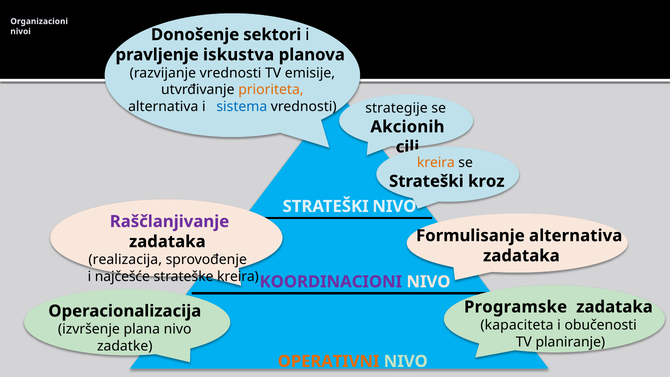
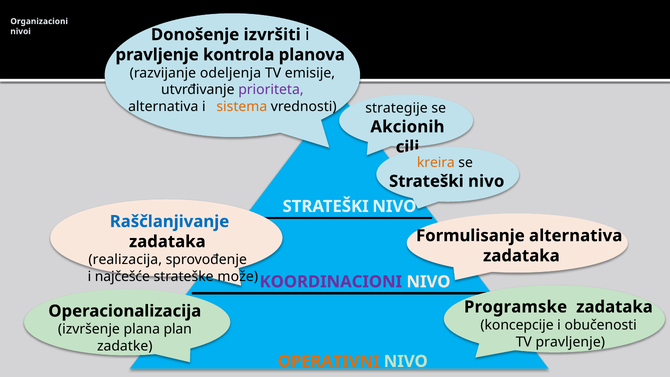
sektori: sektori -> izvršiti (272, 35)
iskustva: iskustva -> kontrola (239, 55)
razvijanje vrednosti: vrednosti -> odeljenja (230, 73)
prioriteta colour: orange -> purple (271, 90)
sistema colour: blue -> orange (242, 106)
kroz: kroz -> nivo (486, 181)
Raščlanjivanje colour: purple -> blue (169, 221)
strateške kreira: kreira -> može (238, 277)
kapaciteta: kapaciteta -> koncepcije (517, 325)
plana nivo: nivo -> plan (178, 329)
TV planiranje: planiranje -> pravljenje (570, 342)
